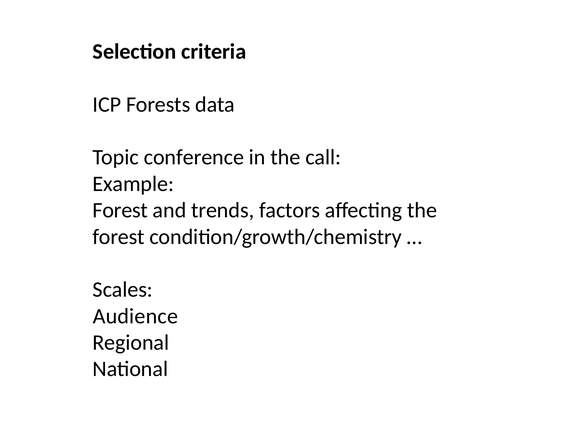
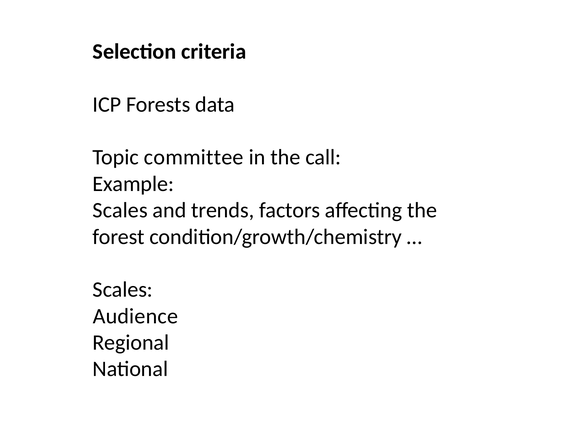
conference: conference -> committee (194, 157)
Forest: Forest -> Scales (120, 210)
